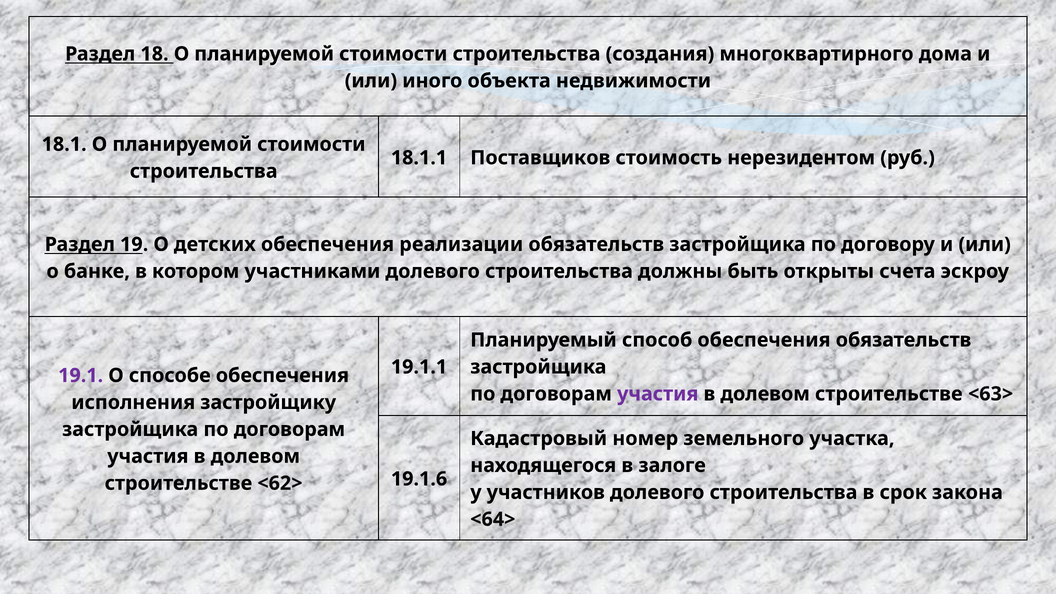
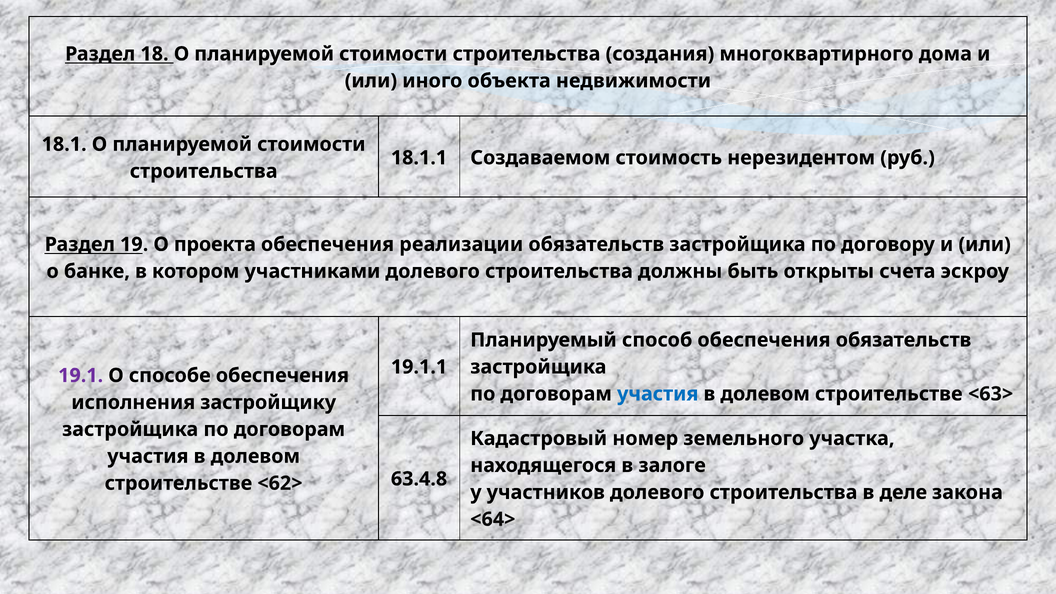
Поставщиков: Поставщиков -> Создаваемом (540, 158)
детских: детских -> проекта (215, 244)
участия colour: purple -> blue (658, 394)
19.1.6: 19.1.6 -> 63.4.8 (419, 479)
срок: срок -> деле (903, 492)
